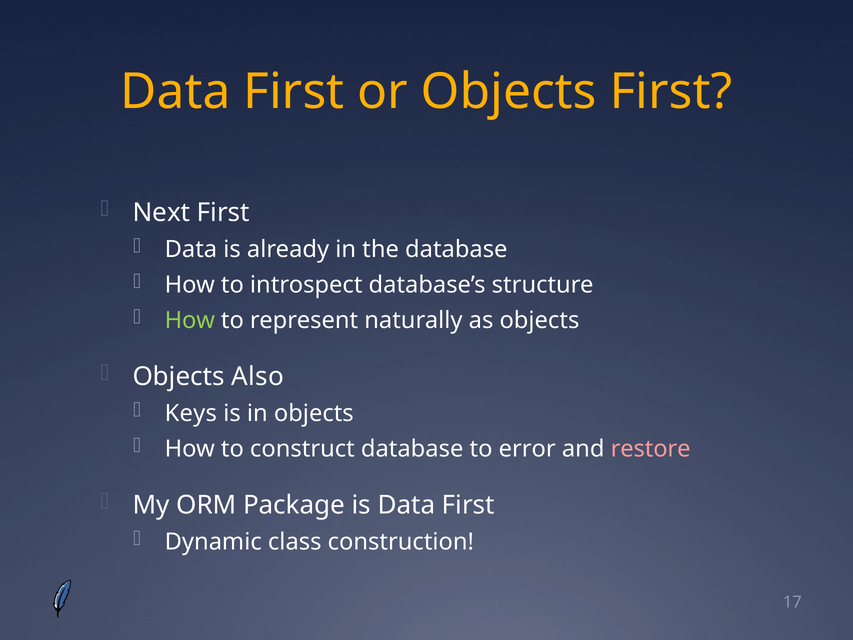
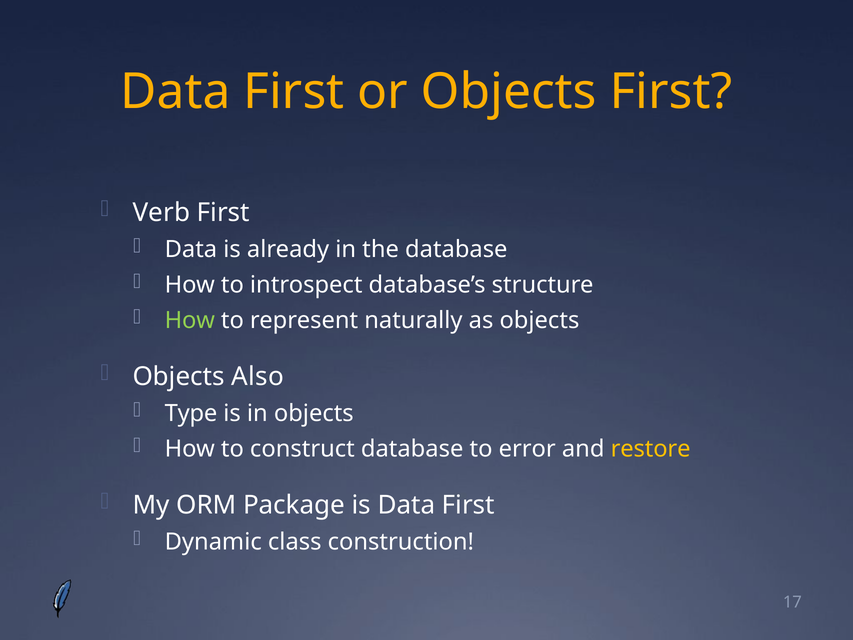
Next: Next -> Verb (161, 212)
Keys: Keys -> Type (191, 413)
restore colour: pink -> yellow (651, 449)
